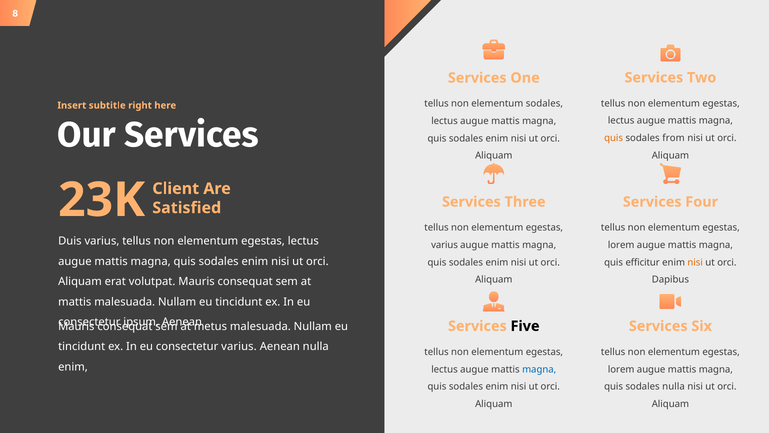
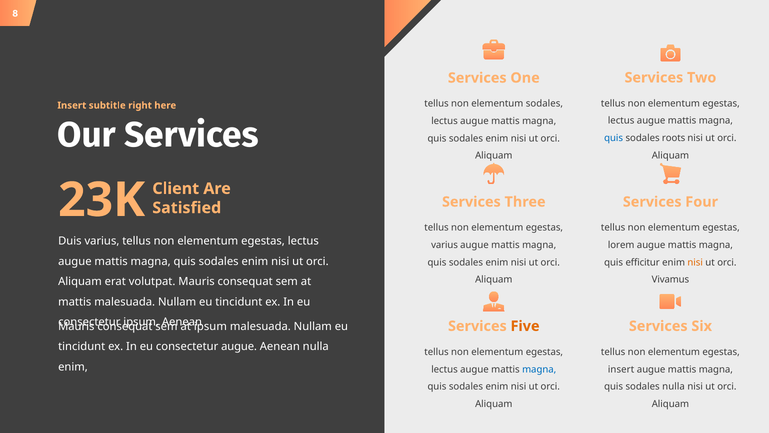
quis colour: orange -> blue (614, 138)
from: from -> roots (674, 138)
Dapibus: Dapibus -> Vivamus (670, 279)
metus: metus -> ipsum (210, 326)
Five colour: black -> orange (525, 326)
consectetur varius: varius -> augue (239, 346)
lorem: lorem -> insert (621, 369)
